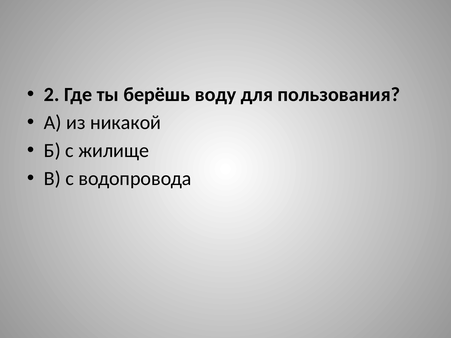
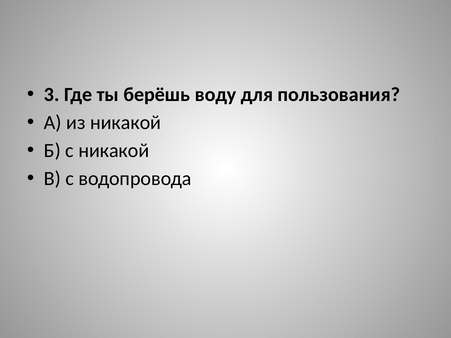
2: 2 -> 3 (52, 95)
с жилище: жилище -> никакой (114, 151)
